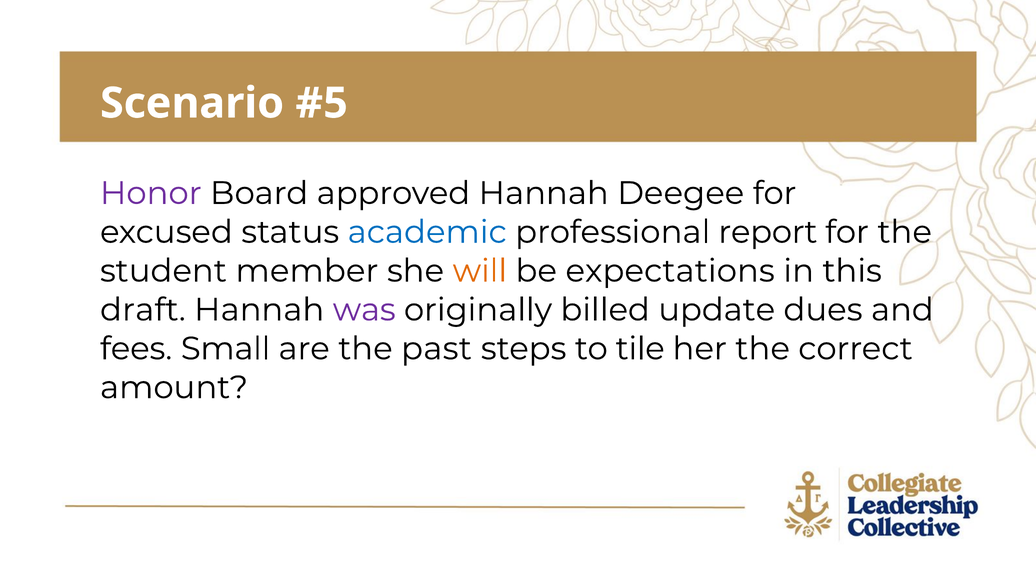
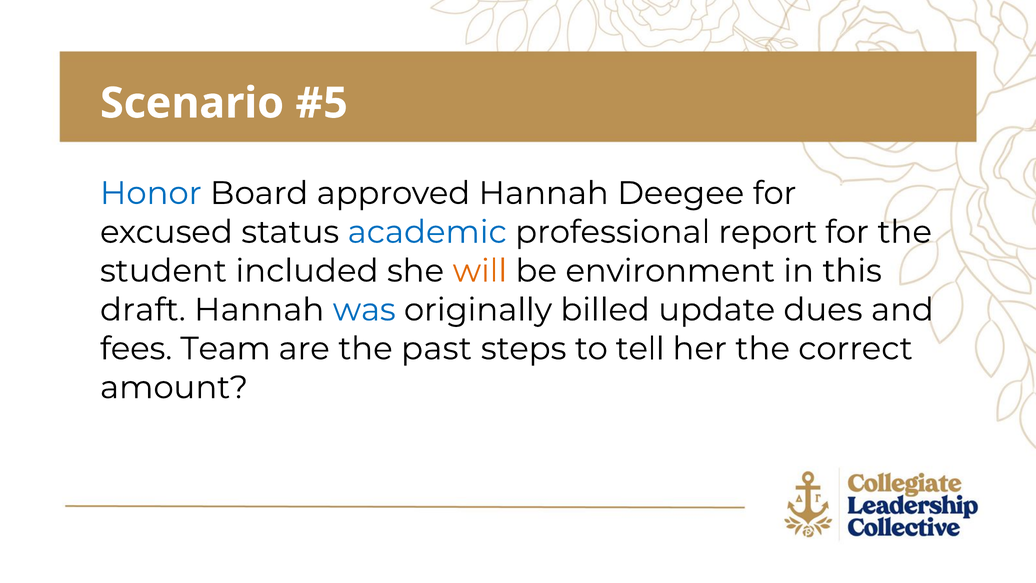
Honor colour: purple -> blue (151, 193)
member: member -> included (307, 271)
expectations: expectations -> environment (670, 271)
was colour: purple -> blue (364, 310)
Small: Small -> Team (226, 349)
tile: tile -> tell (640, 349)
